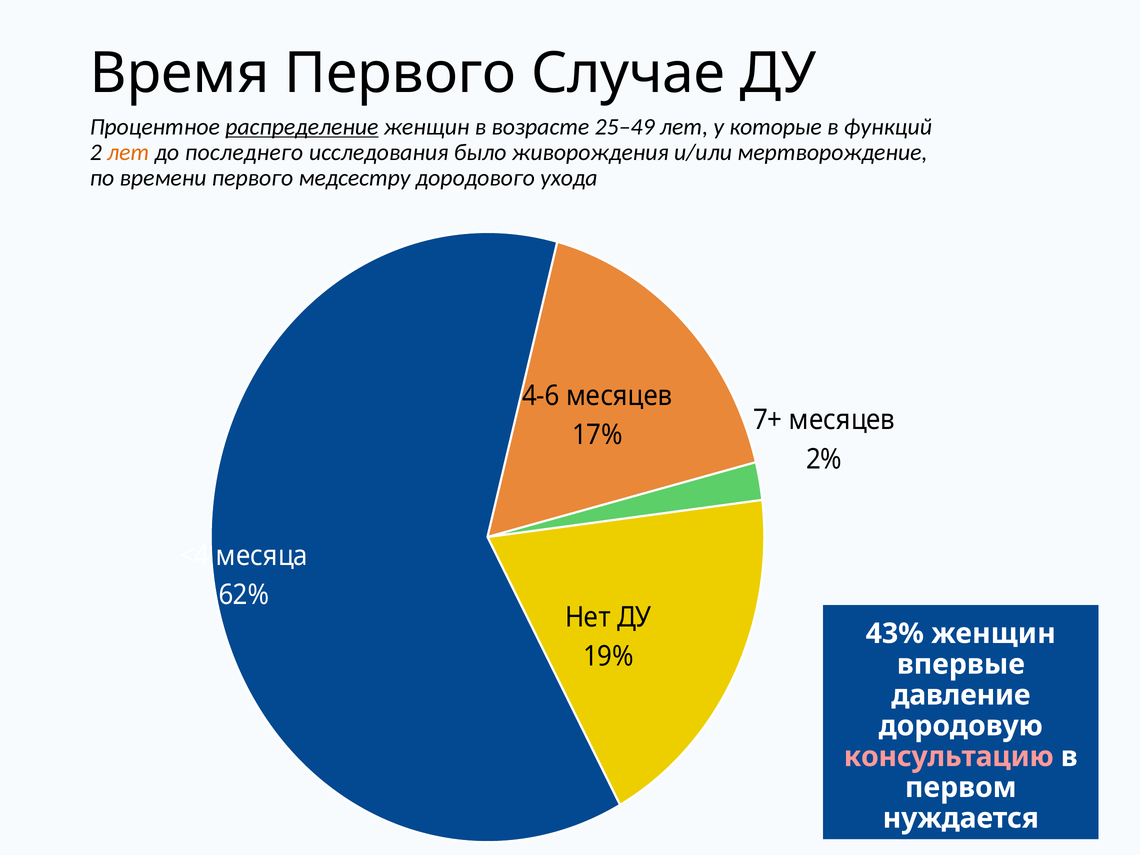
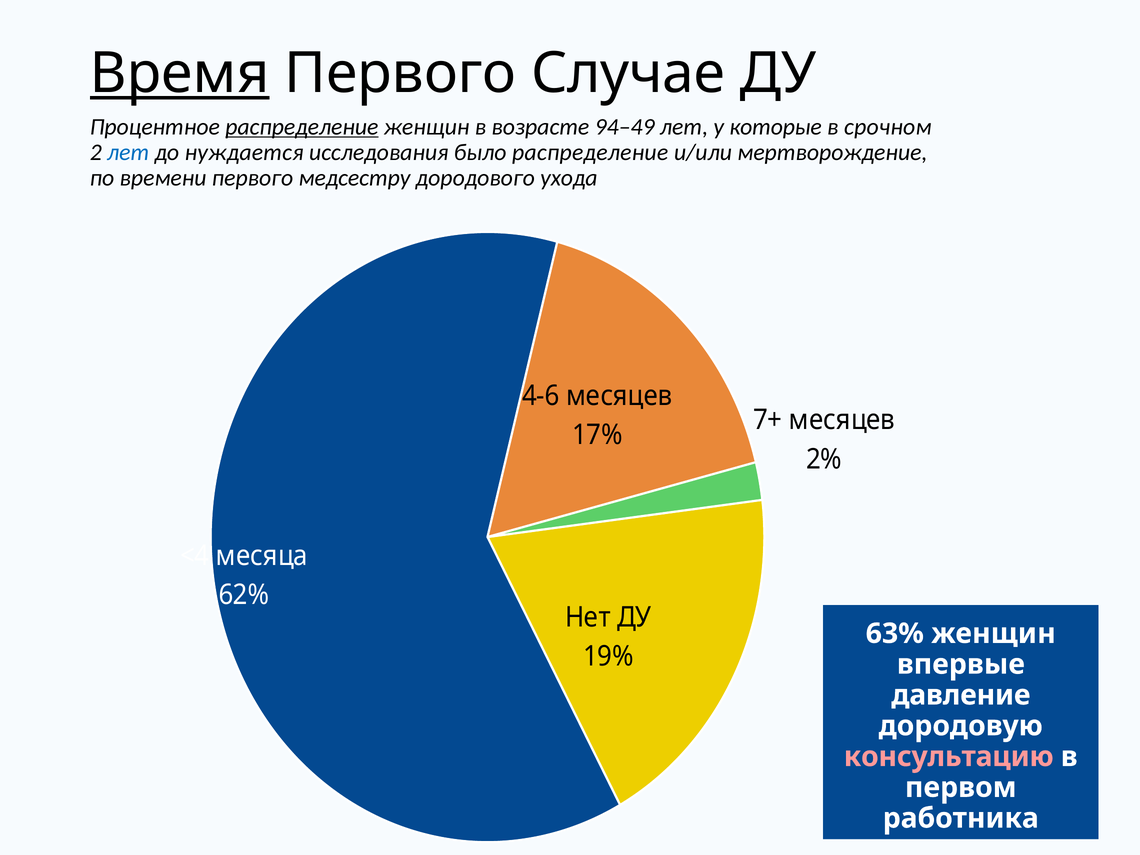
Время underline: none -> present (180, 73)
25–49: 25–49 -> 94–49 (625, 127)
функций: функций -> срочном (888, 127)
лет colour: orange -> blue (128, 152)
последнего: последнего -> нуждается (244, 152)
было живорождения: живорождения -> распределение (590, 152)
43%: 43% -> 63% (895, 634)
нуждается: нуждается -> работника (961, 818)
